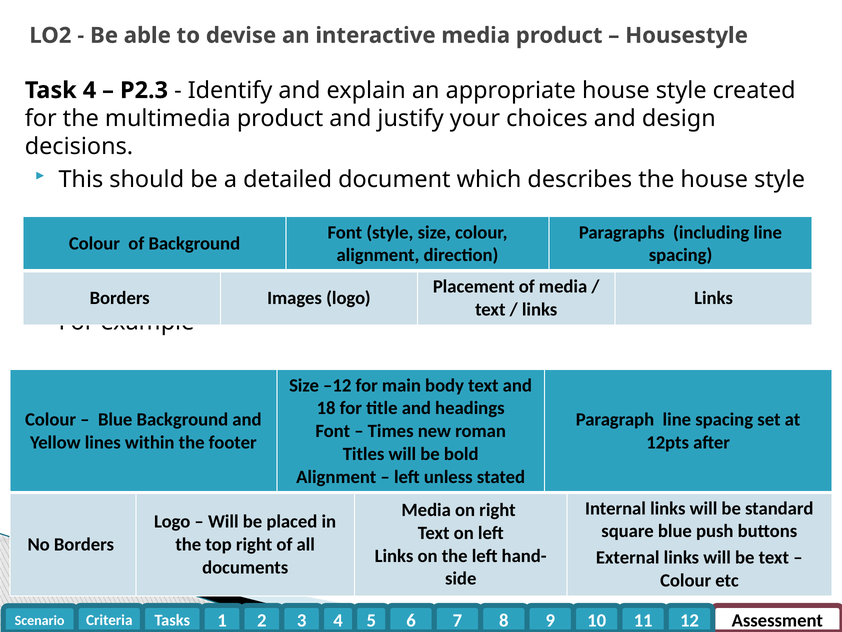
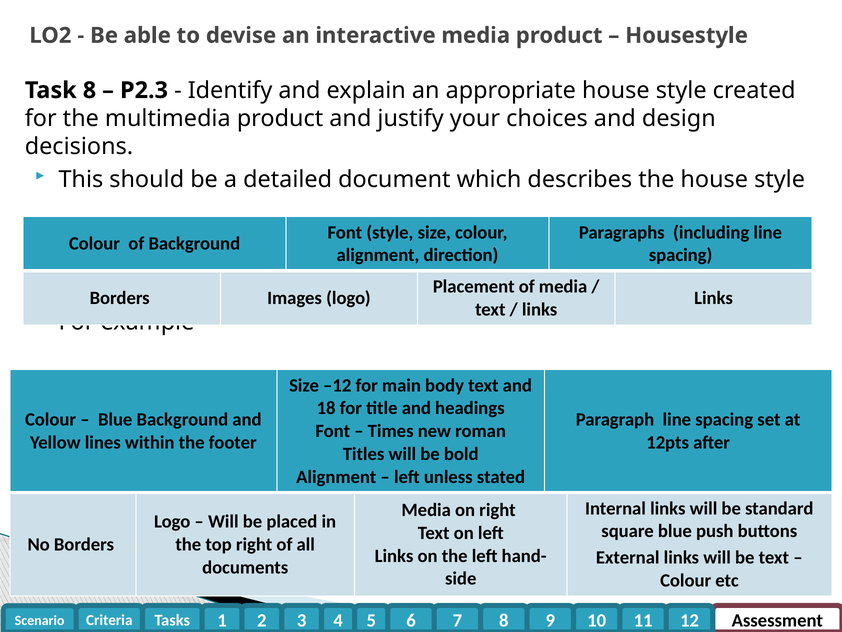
Task 4: 4 -> 8 (89, 90)
